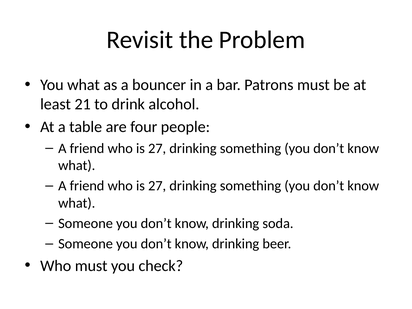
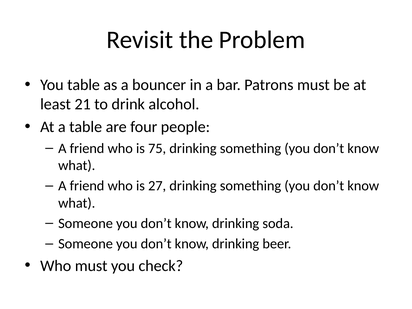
You what: what -> table (84, 85)
27: 27 -> 75 (157, 148)
